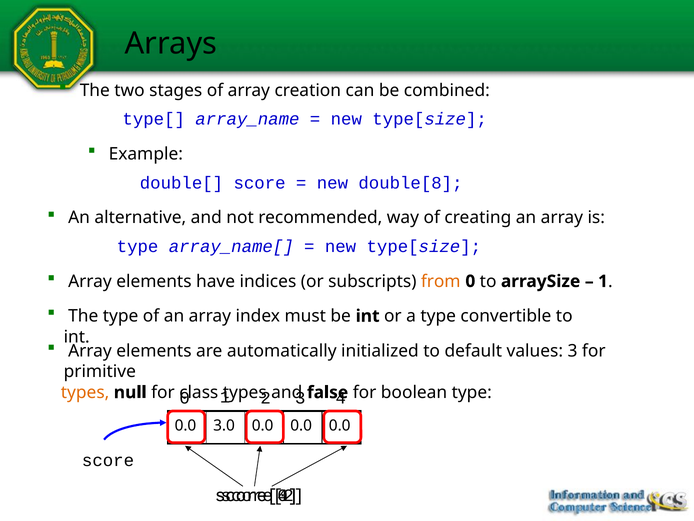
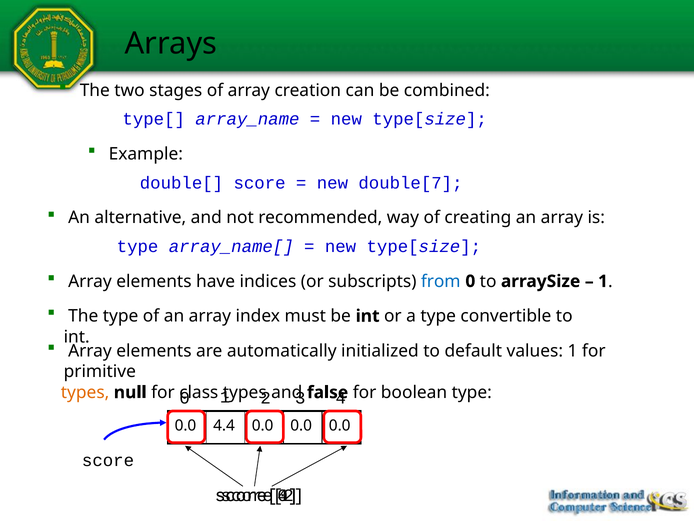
double[8: double[8 -> double[7 (410, 183)
from colour: orange -> blue (441, 281)
values 3: 3 -> 1 (572, 350)
3.0: 3.0 -> 4.4 (224, 425)
